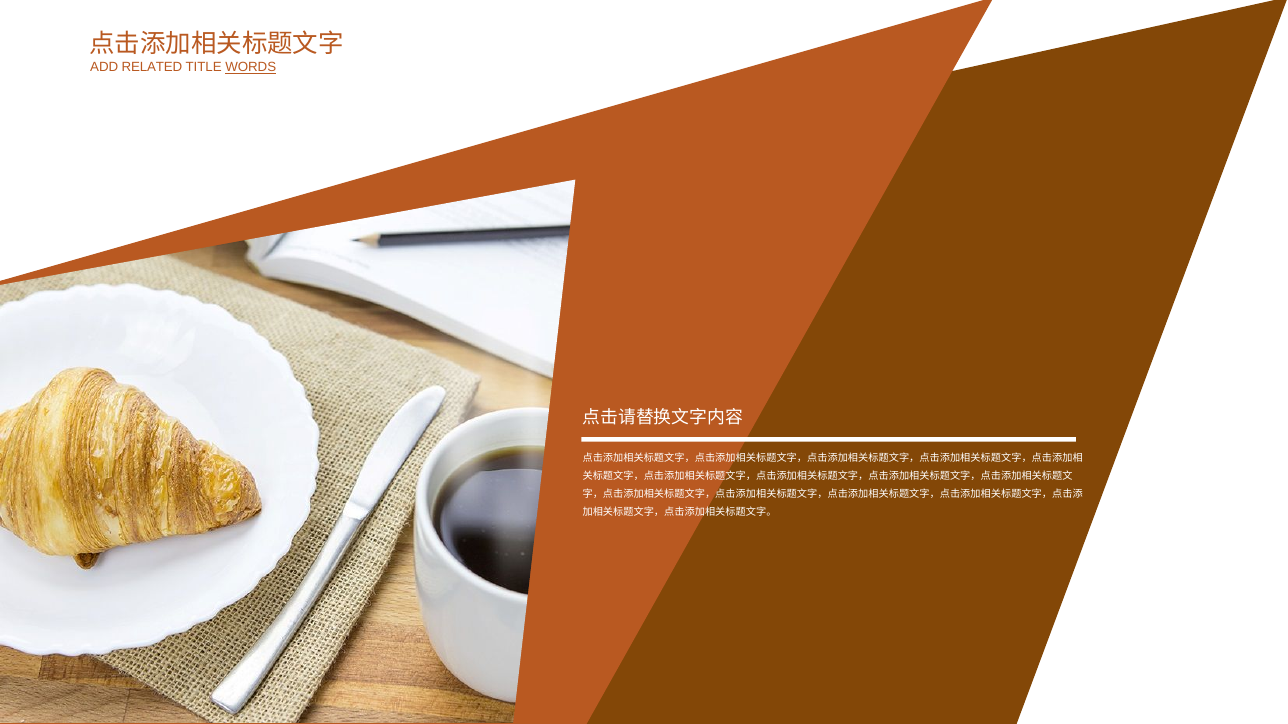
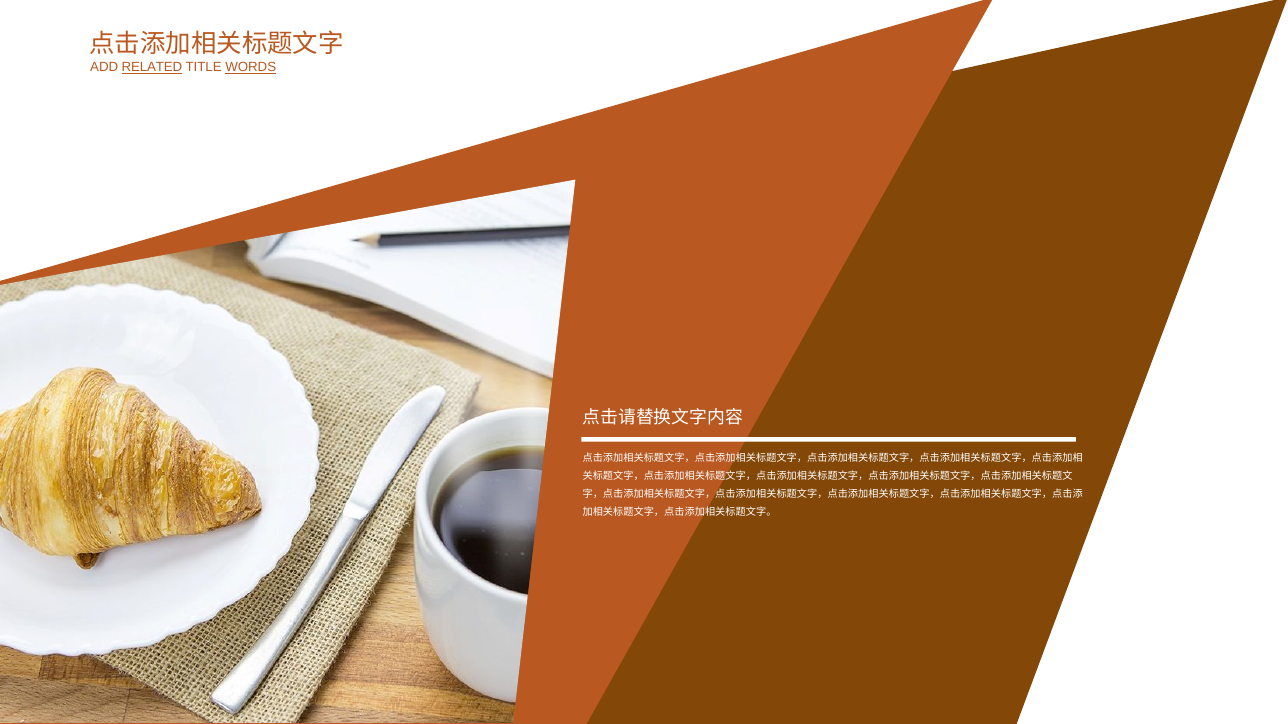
RELATED underline: none -> present (152, 68)
